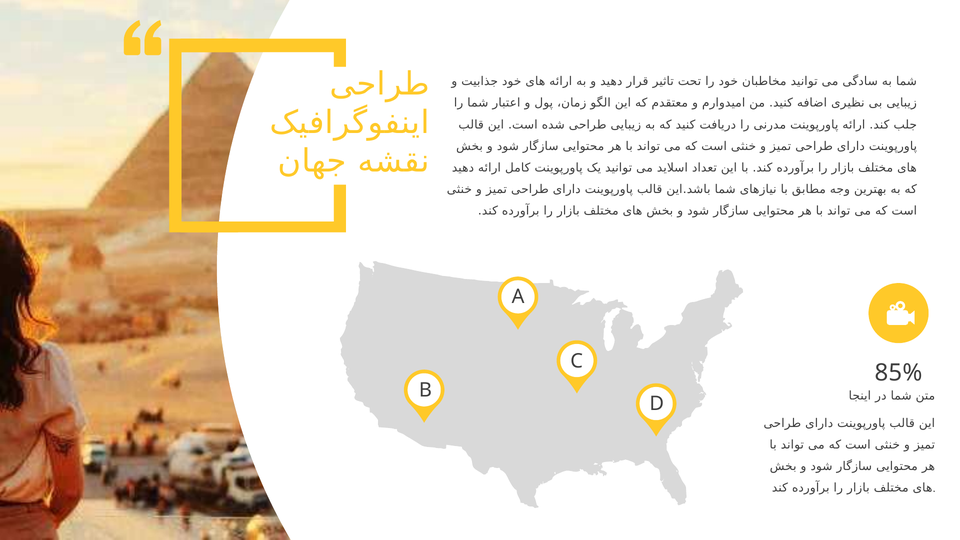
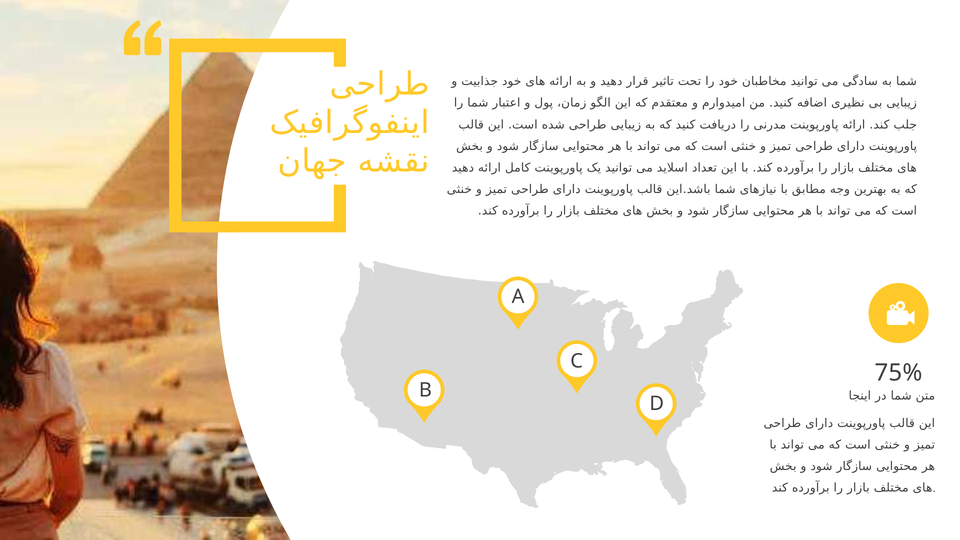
85%: 85% -> 75% (898, 373)
